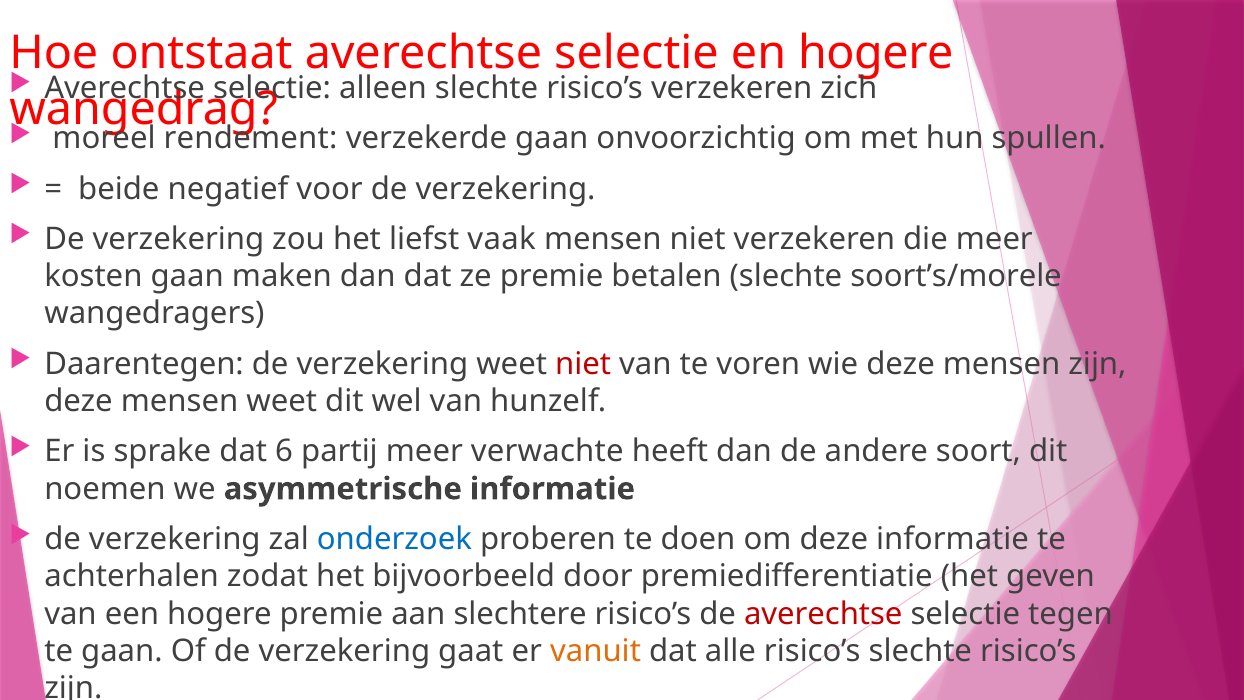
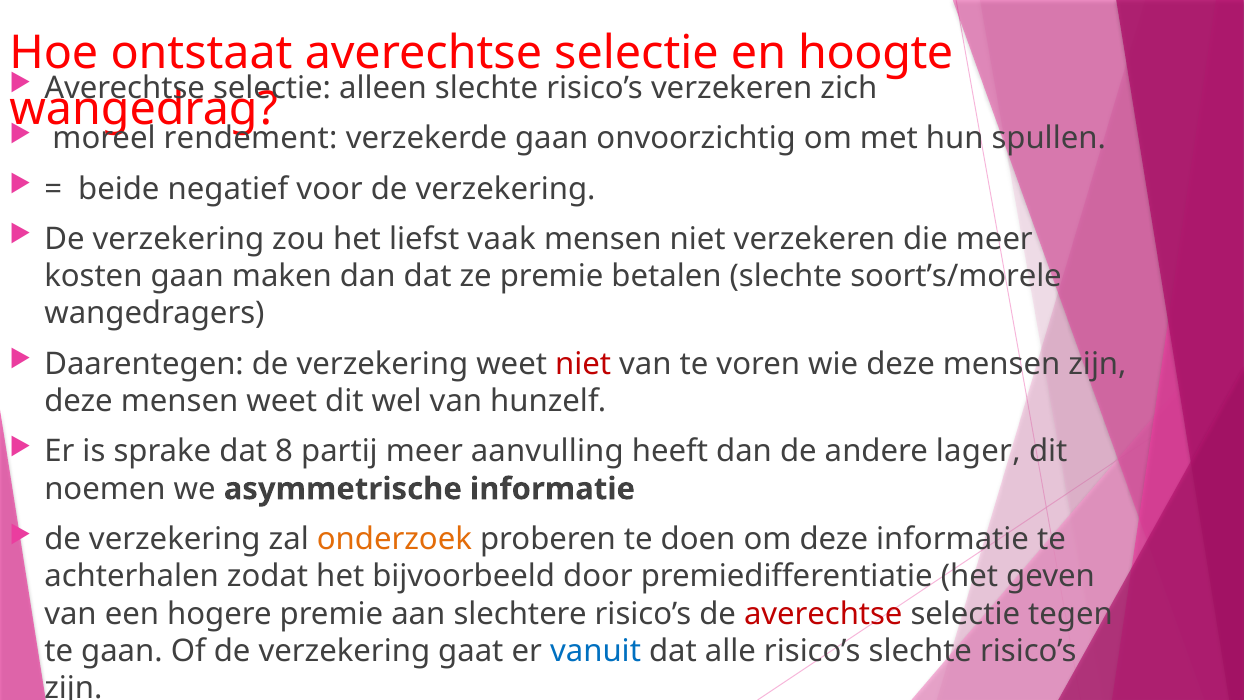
en hogere: hogere -> hoogte (876, 53)
6: 6 -> 8 (284, 451)
verwachte: verwachte -> aanvulling (547, 451)
soort: soort -> lager (978, 451)
onderzoek colour: blue -> orange (394, 539)
vanuit colour: orange -> blue (596, 651)
